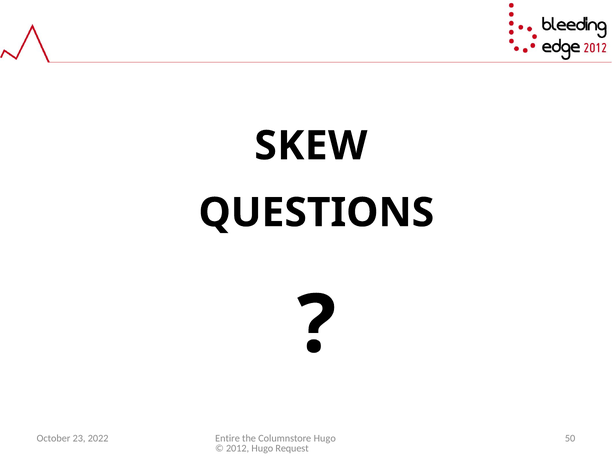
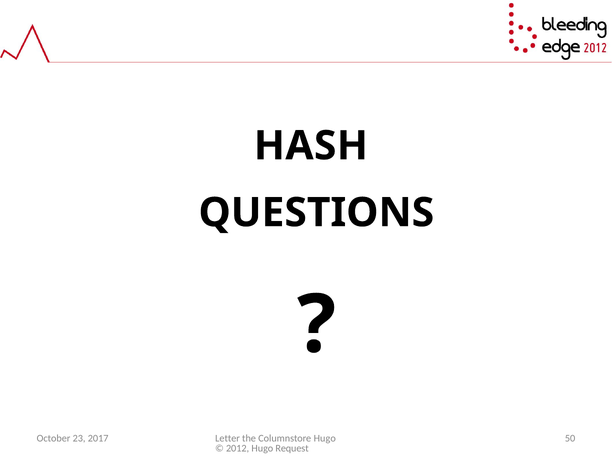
SKEW: SKEW -> HASH (311, 146)
Entire: Entire -> Letter (228, 438)
2022: 2022 -> 2017 (98, 438)
